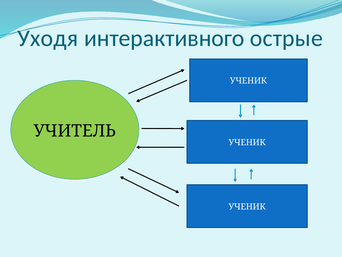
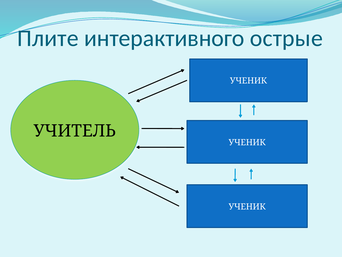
Уходя: Уходя -> Плите (48, 38)
